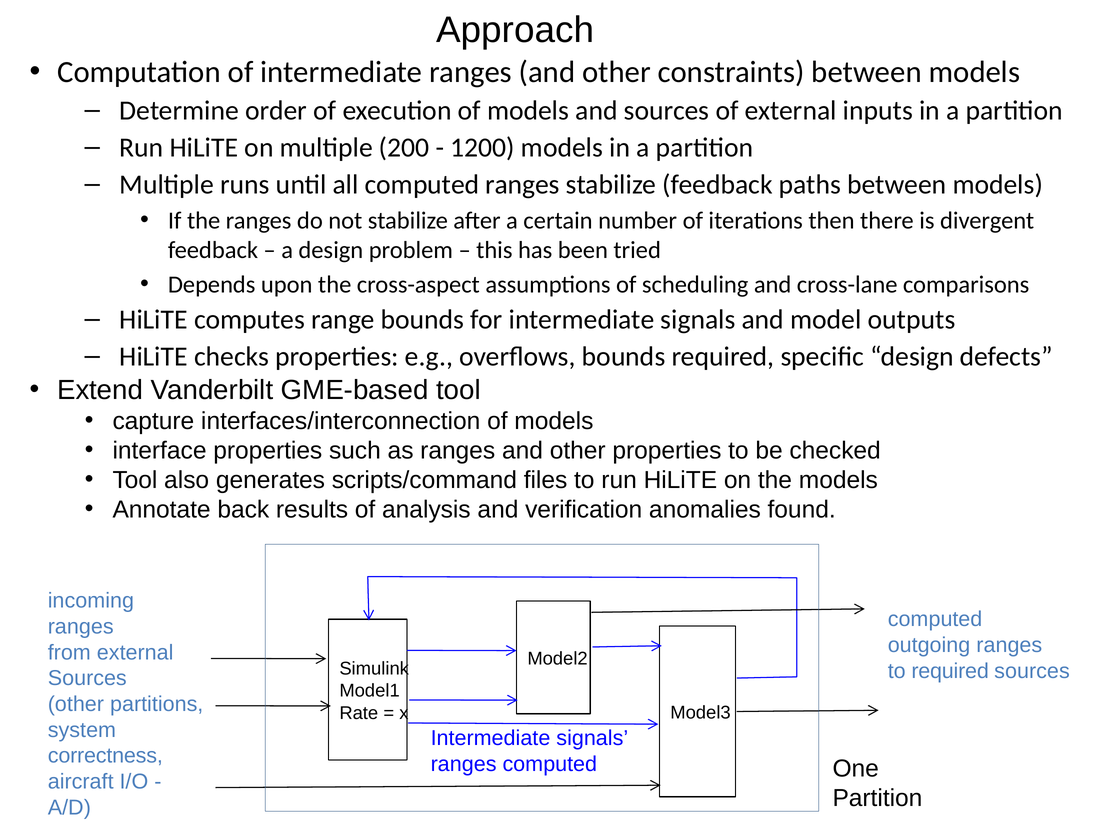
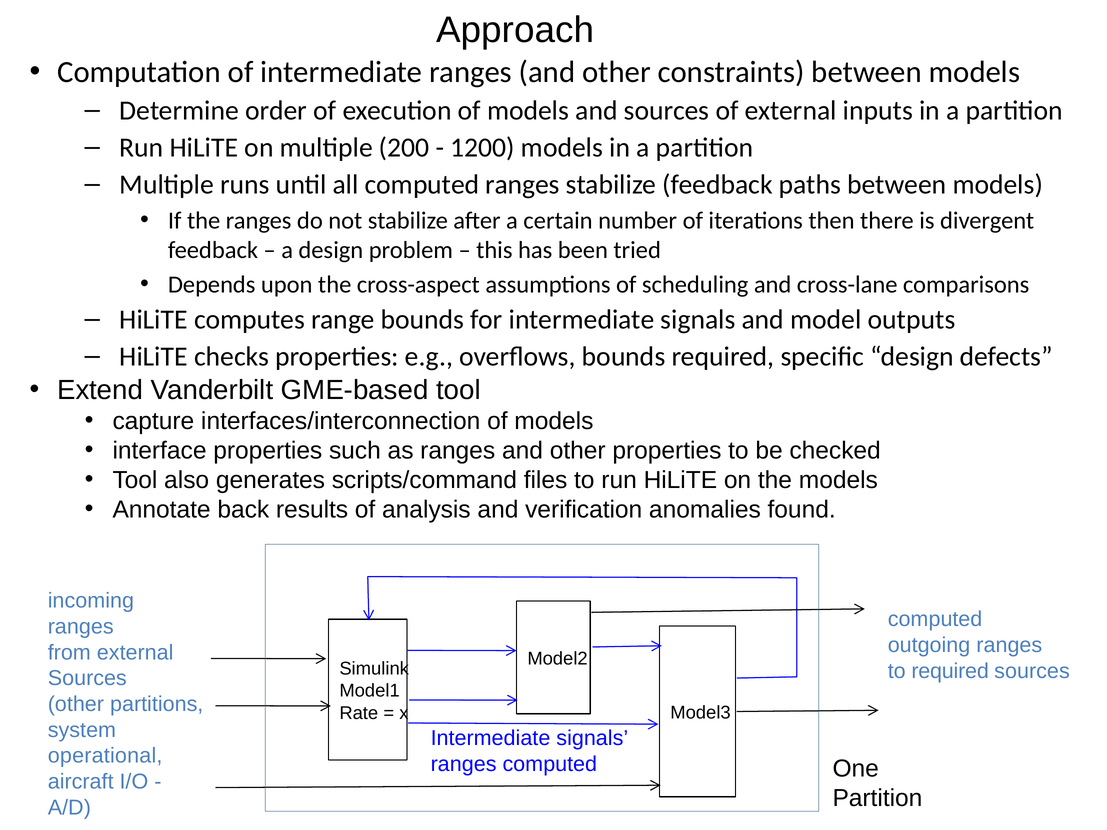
correctness: correctness -> operational (105, 756)
